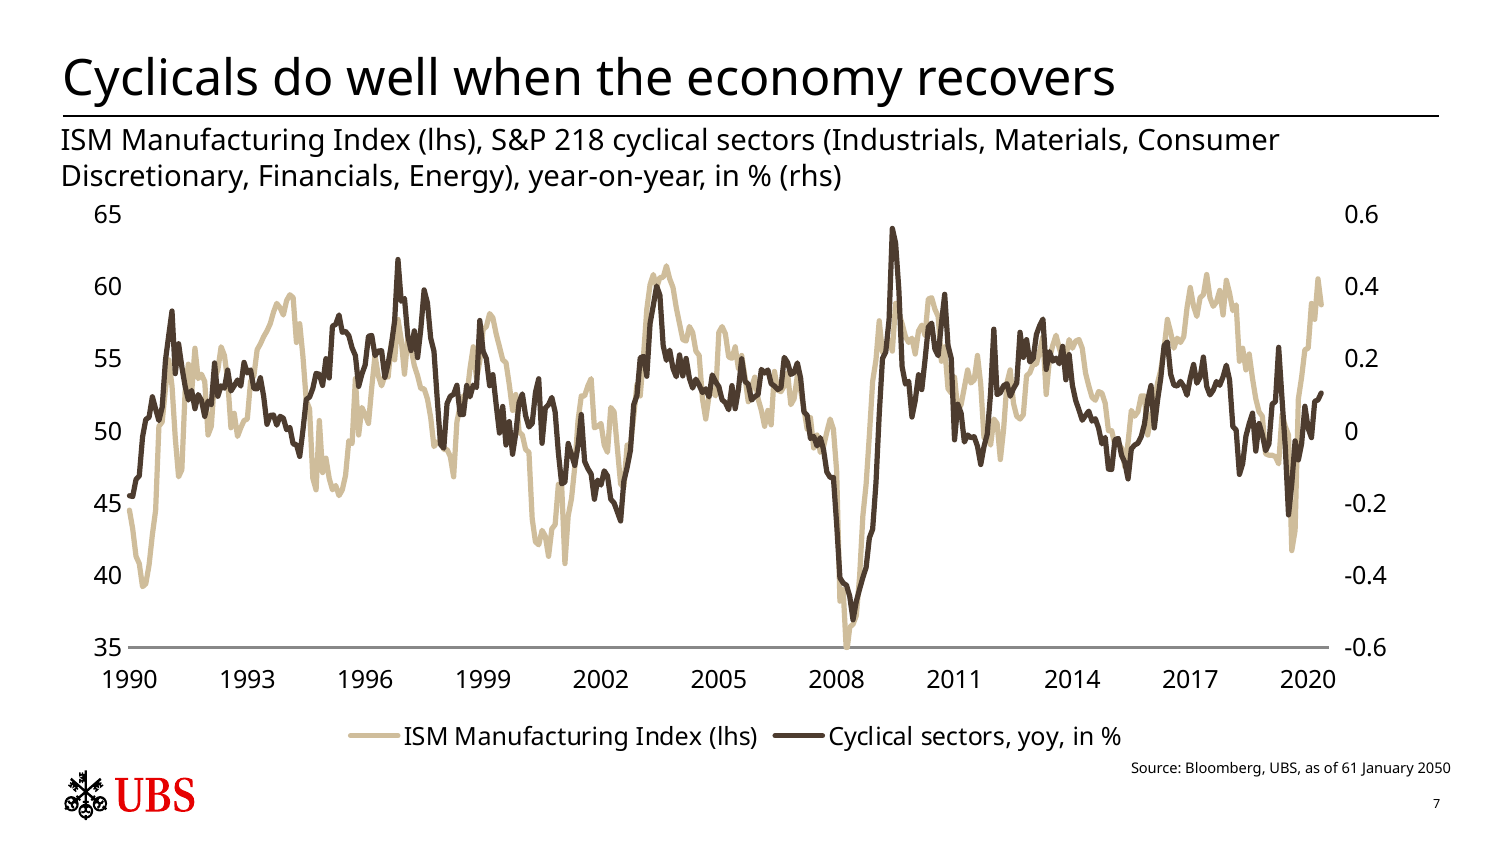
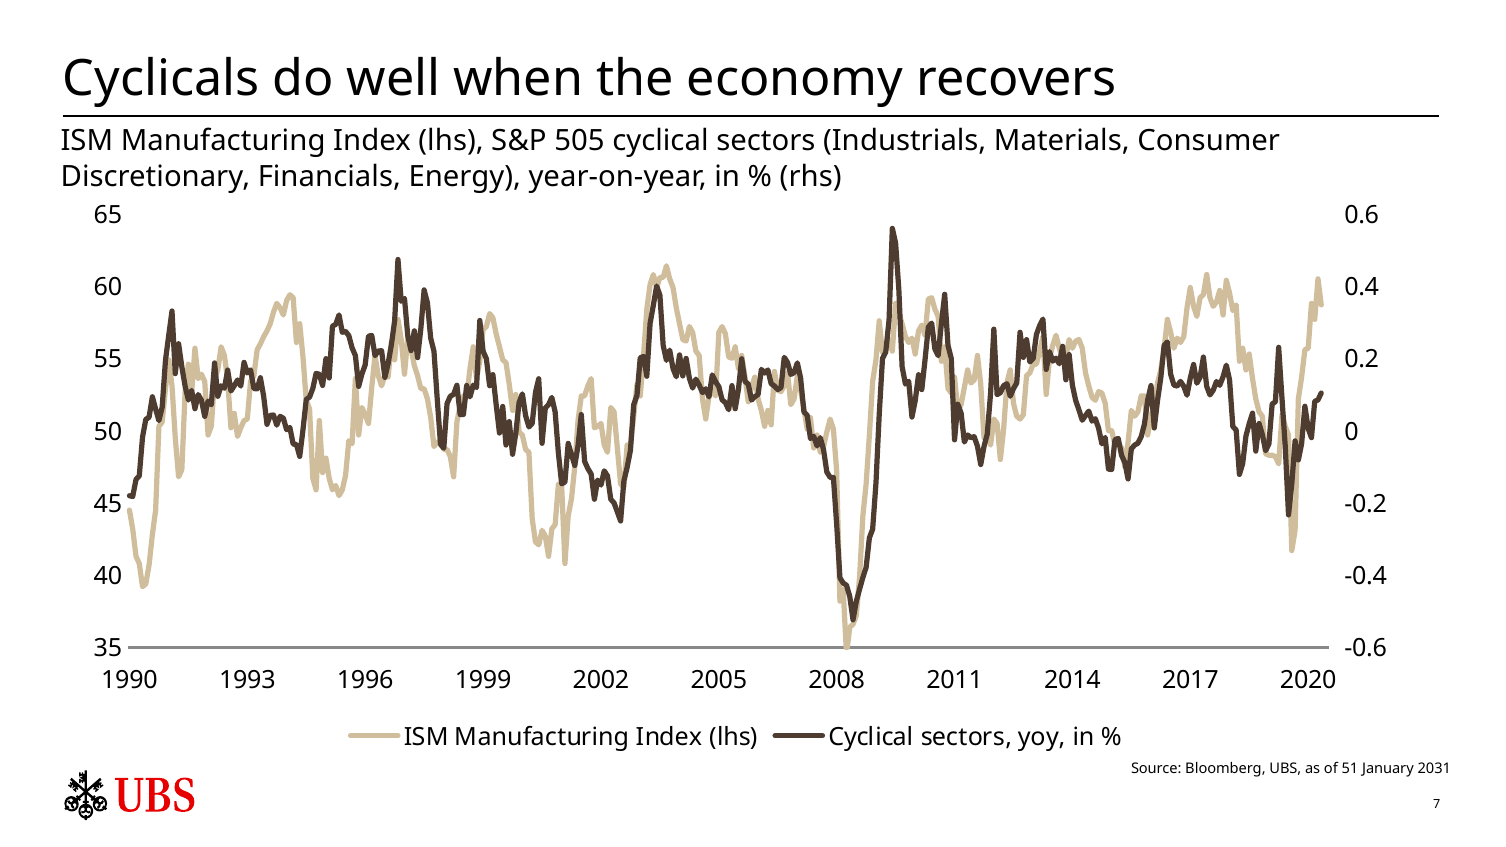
218: 218 -> 505 (579, 141)
61: 61 -> 51 (1350, 769)
2050: 2050 -> 2031 (1434, 769)
